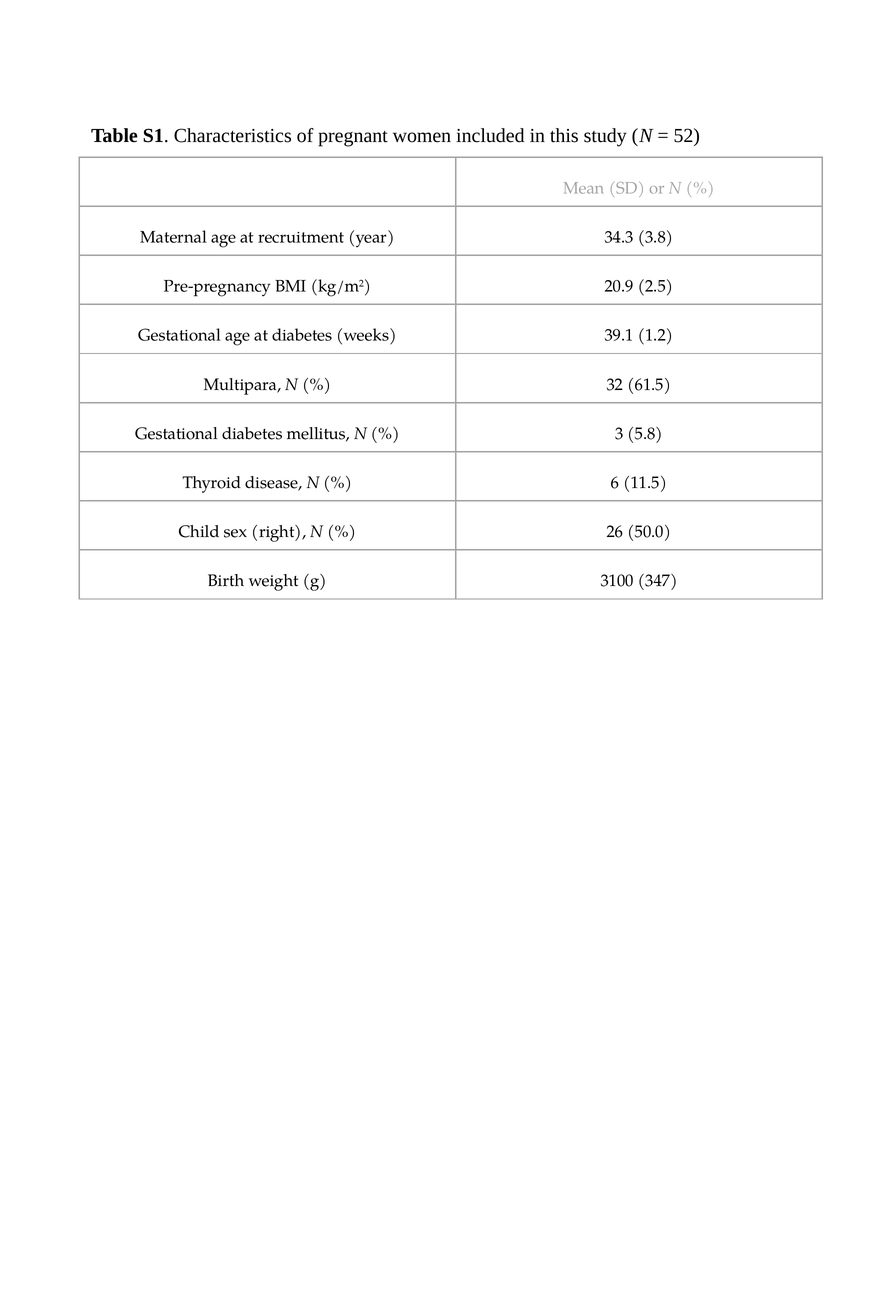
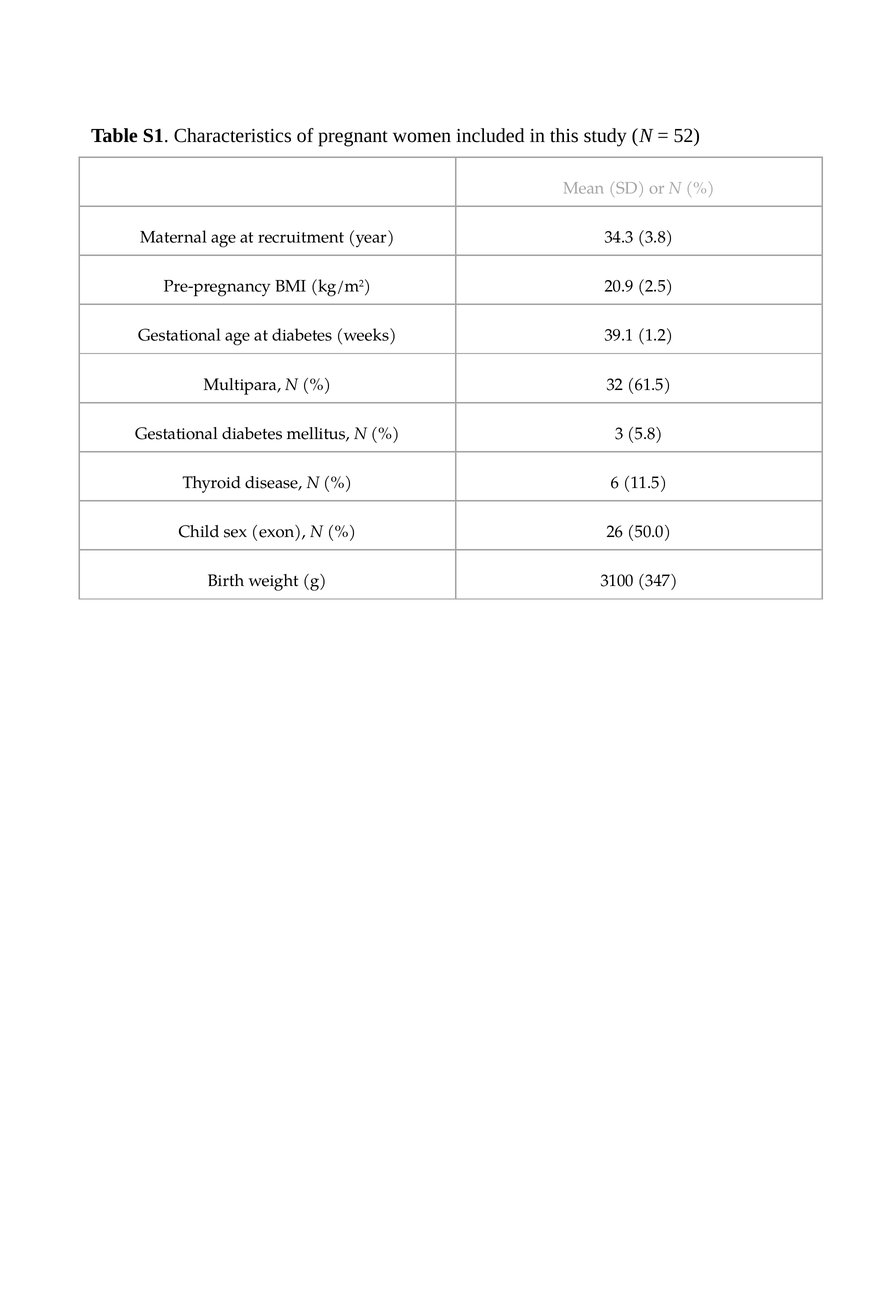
right: right -> exon (279, 532)
